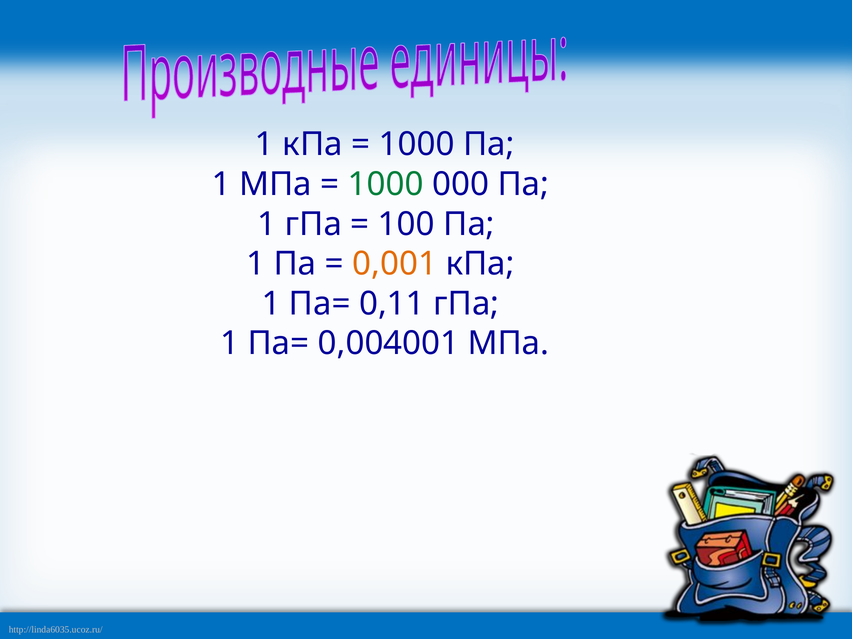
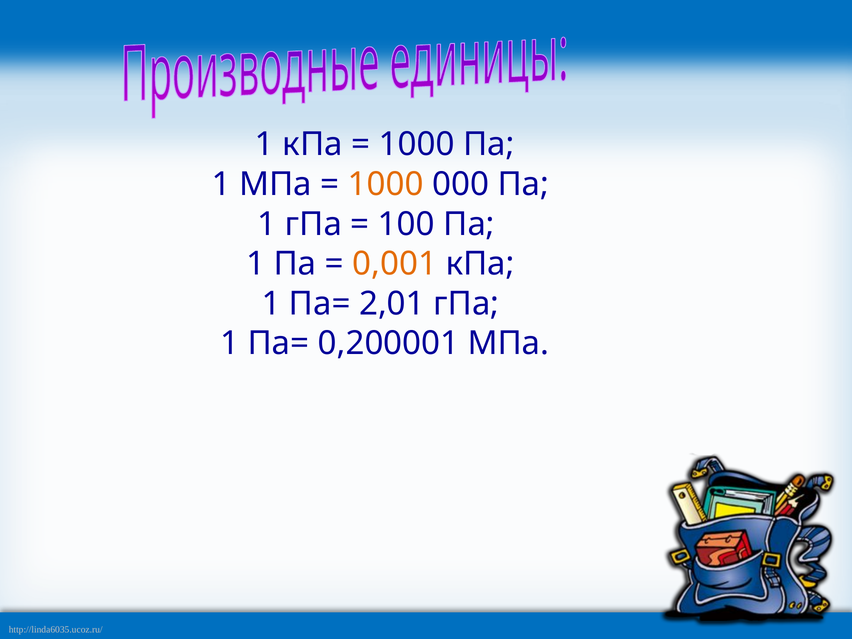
1000 colour: green -> orange (386, 184)
0,11: 0,11 -> 2,01 (392, 304)
0,004001: 0,004001 -> 0,200001 (389, 343)
